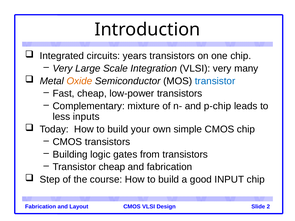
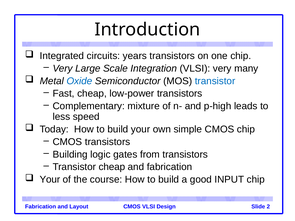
Oxide colour: orange -> blue (79, 81)
p-chip: p-chip -> p-high (218, 106)
inputs: inputs -> speed (86, 117)
Step: Step -> Your (50, 180)
